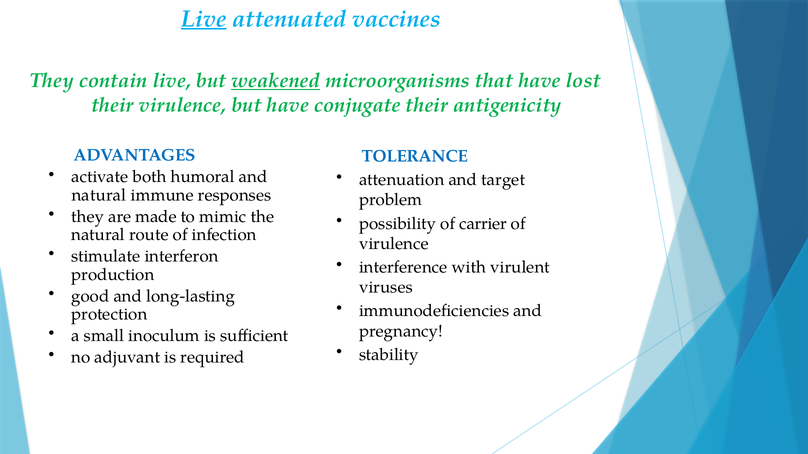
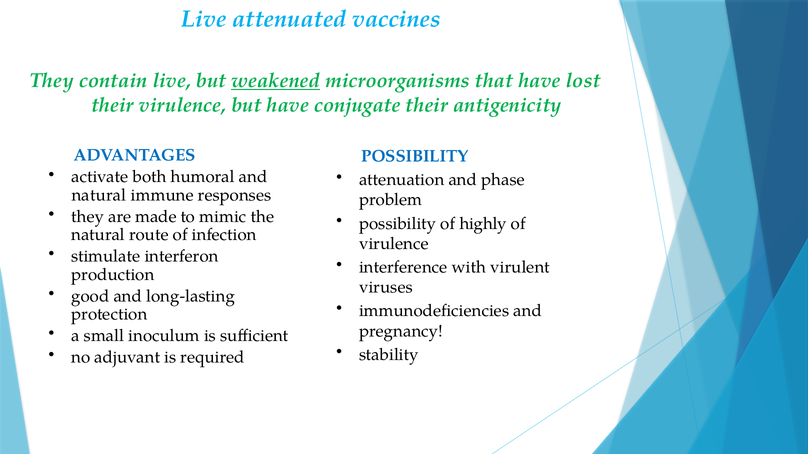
Live underline: present -> none (204, 19)
TOLERANCE: TOLERANCE -> POSSIBILITY (415, 156)
target: target -> phase (503, 180)
carrier: carrier -> highly (483, 224)
